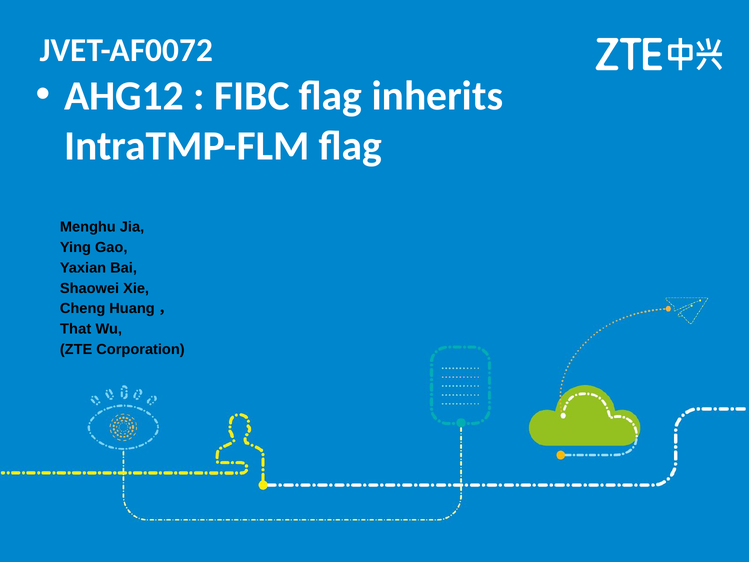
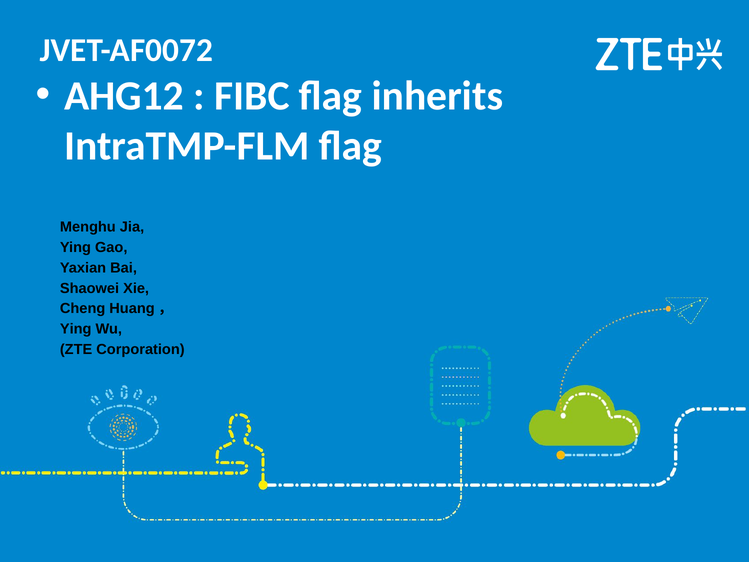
That: That -> Ying (76, 329)
